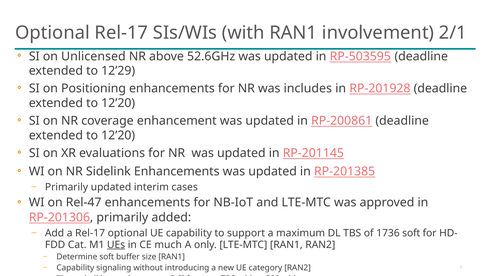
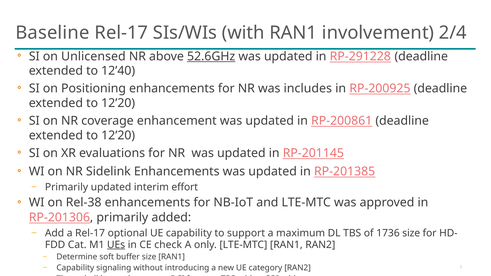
Optional: Optional -> Baseline (52, 33)
2/1: 2/1 -> 2/4 (453, 33)
52.6GHz underline: none -> present (211, 56)
RP-503595: RP-503595 -> RP-291228 (360, 56)
12’29: 12’29 -> 12’40 (118, 71)
RP-201928: RP-201928 -> RP-200925 (380, 88)
cases: cases -> effort (185, 187)
Rel-47: Rel-47 -> Rel-38 (84, 202)
1736 soft: soft -> size (411, 233)
much: much -> check (168, 245)
